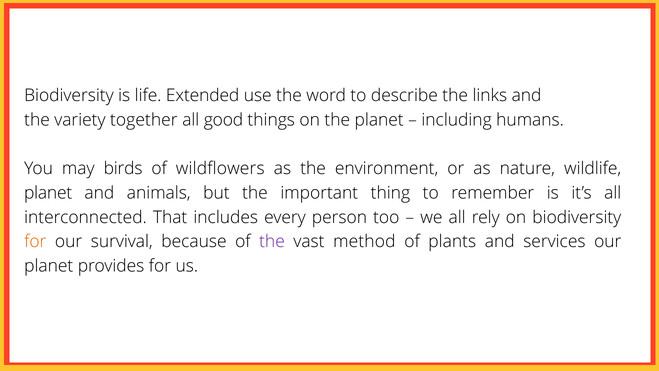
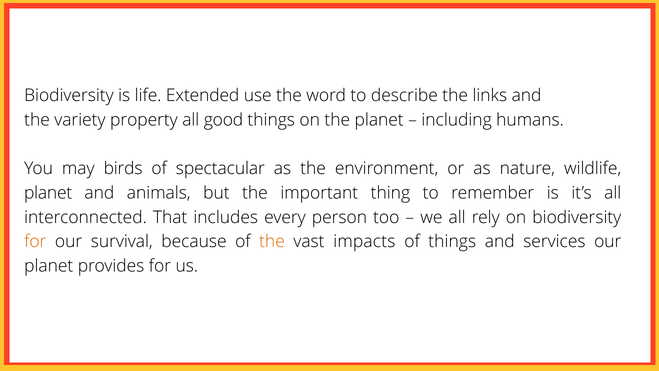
together: together -> property (144, 120)
wildflowers: wildflowers -> spectacular (220, 169)
the colour: purple -> orange (272, 242)
method: method -> impacts (364, 242)
of plants: plants -> things (452, 242)
